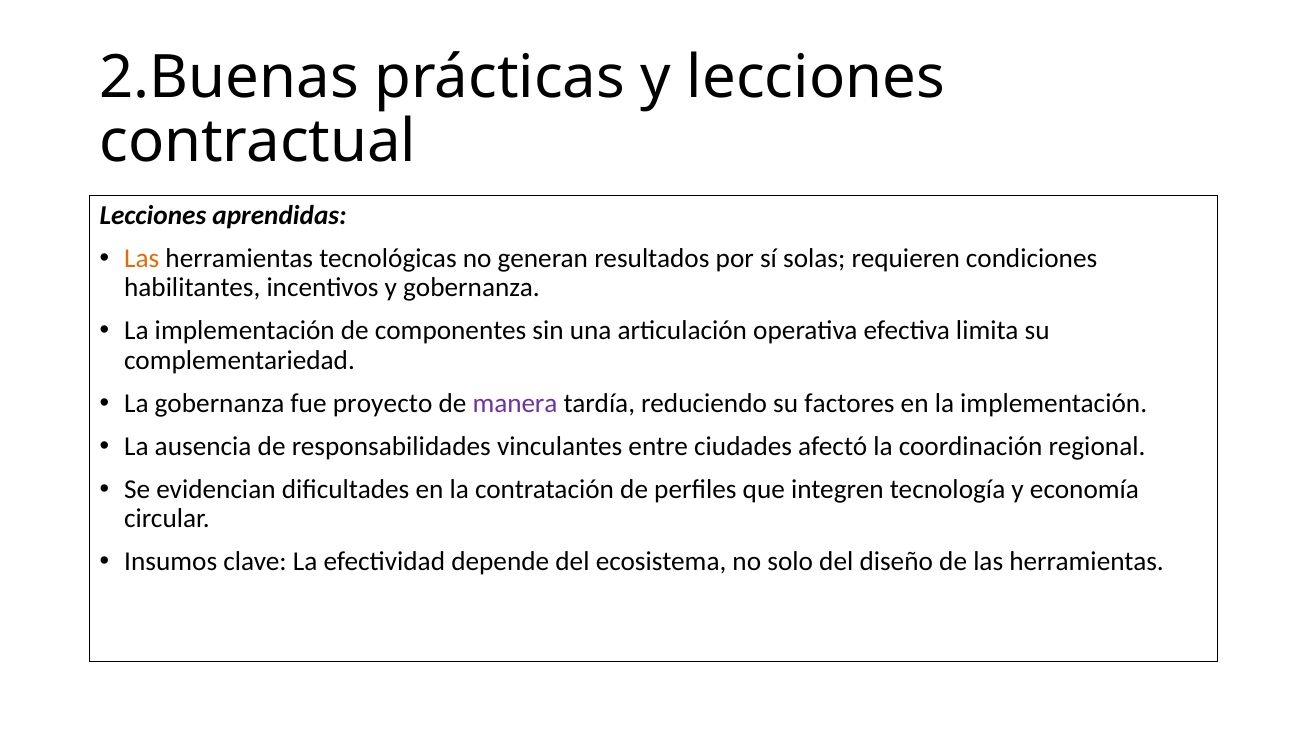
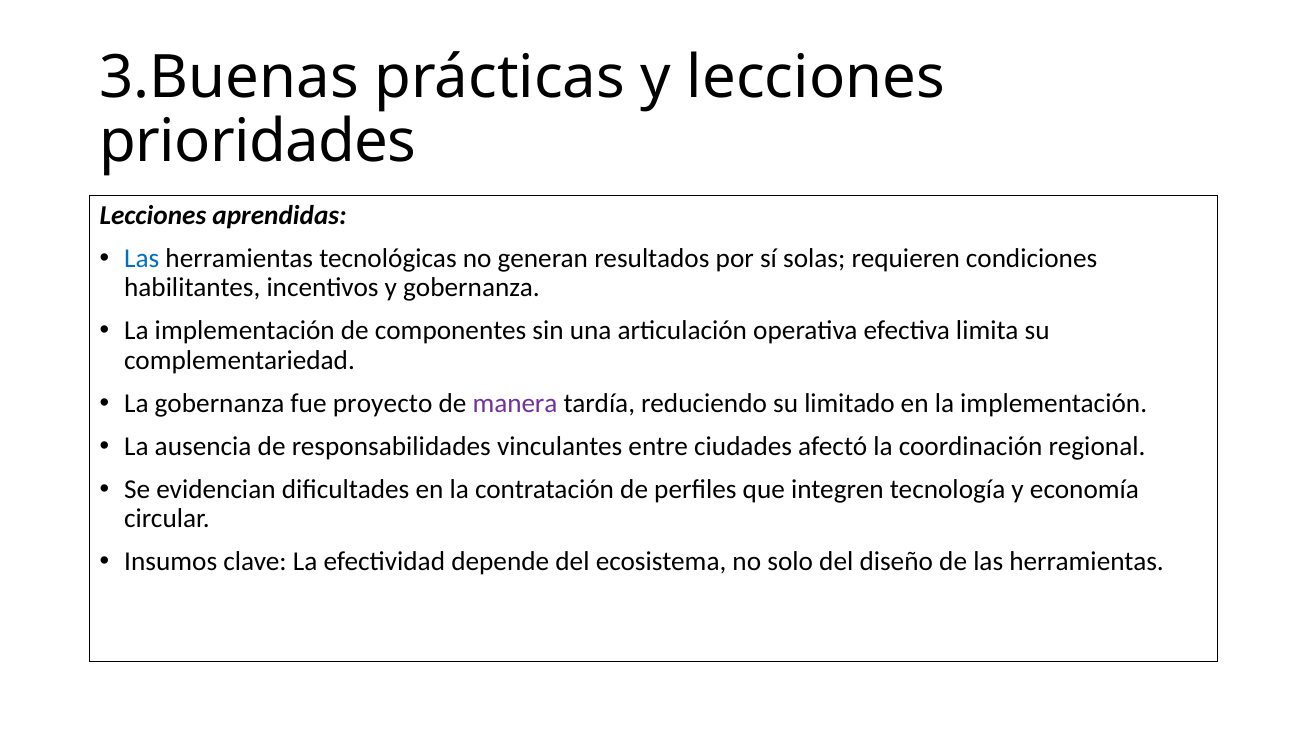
2.Buenas: 2.Buenas -> 3.Buenas (229, 77)
contractual: contractual -> prioridades (258, 142)
Las colour: orange -> blue (142, 258)
factores: factores -> limitado (850, 403)
